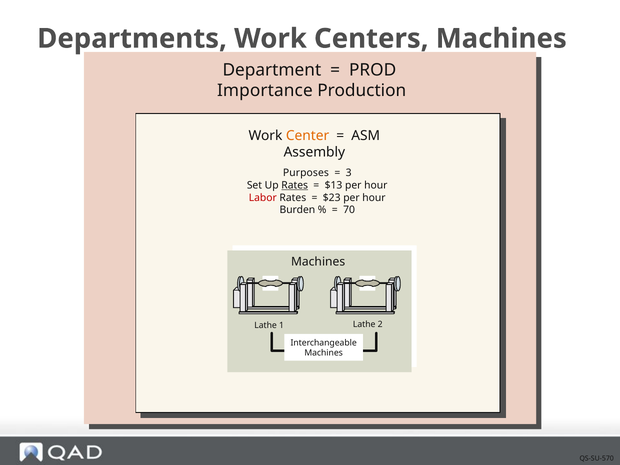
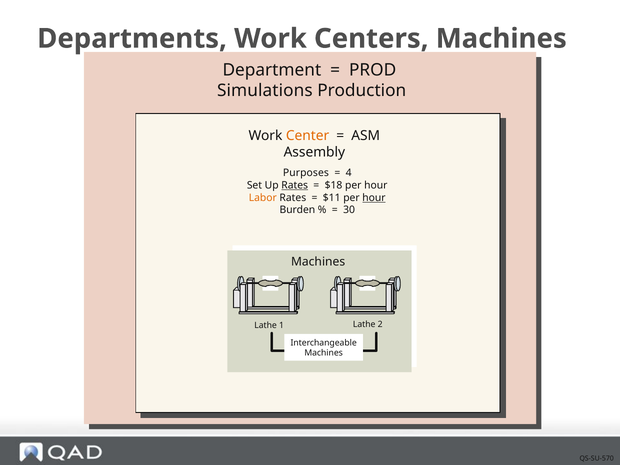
Importance: Importance -> Simulations (265, 91)
3: 3 -> 4 (349, 173)
$13: $13 -> $18 (334, 185)
Labor colour: red -> orange (263, 198)
$23: $23 -> $11 (332, 198)
hour underline: none -> present (374, 198)
70: 70 -> 30 (349, 210)
